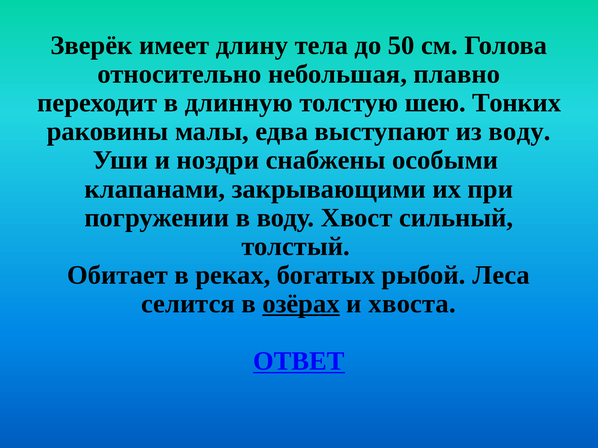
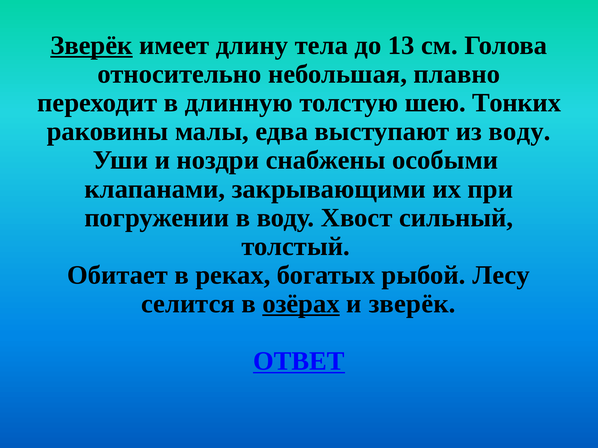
Зверёк underline: none -> present (91, 46)
50: 50 -> 13 (401, 46)
Леса: Леса -> Лесу (501, 275)
и хвоста: хвоста -> зверёк (412, 304)
